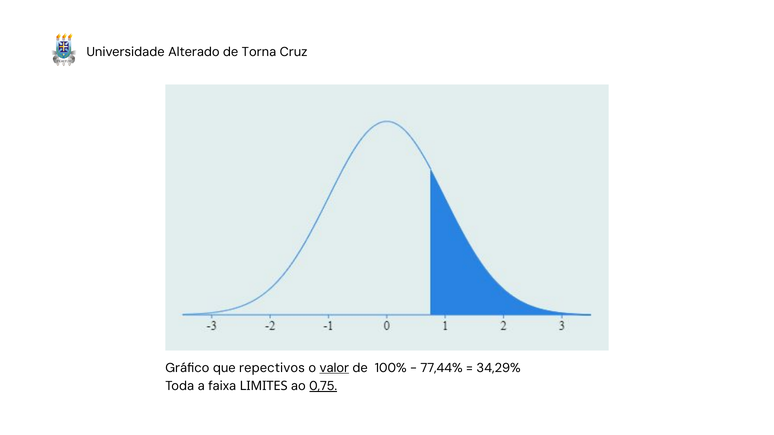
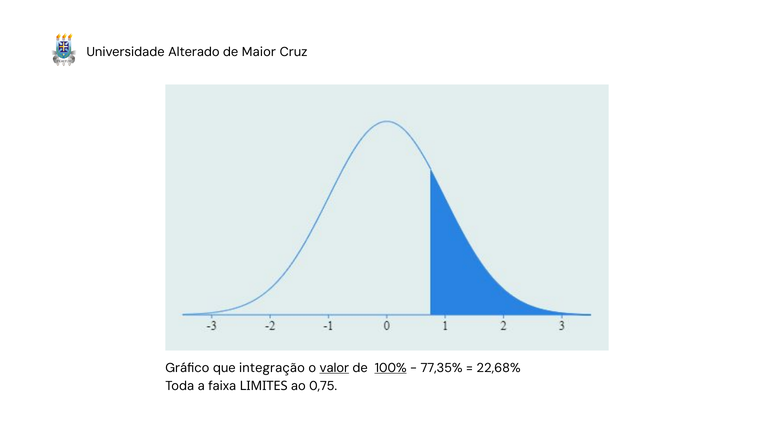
Torna: Torna -> Maior (259, 52)
repectivos: repectivos -> integração (272, 368)
100% underline: none -> present (391, 368)
77,44%: 77,44% -> 77,35% (442, 368)
34,29%: 34,29% -> 22,68% (499, 368)
0,75 underline: present -> none (323, 386)
